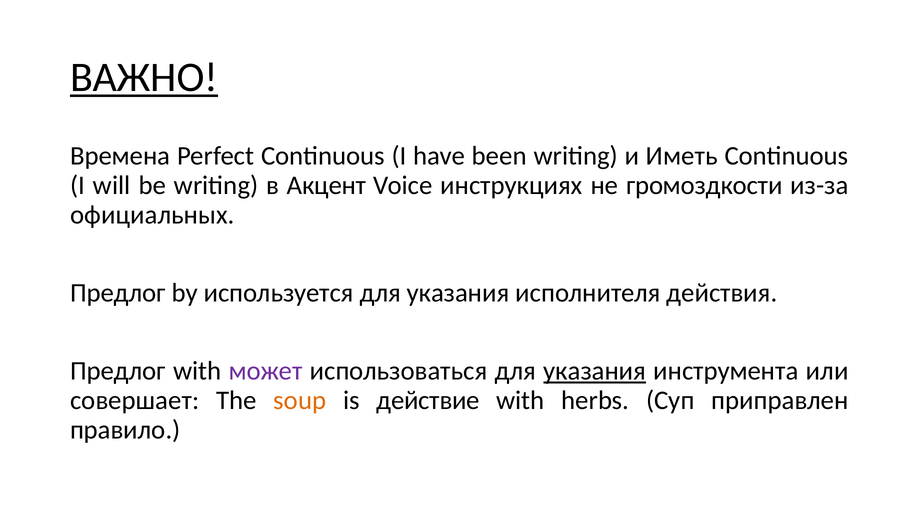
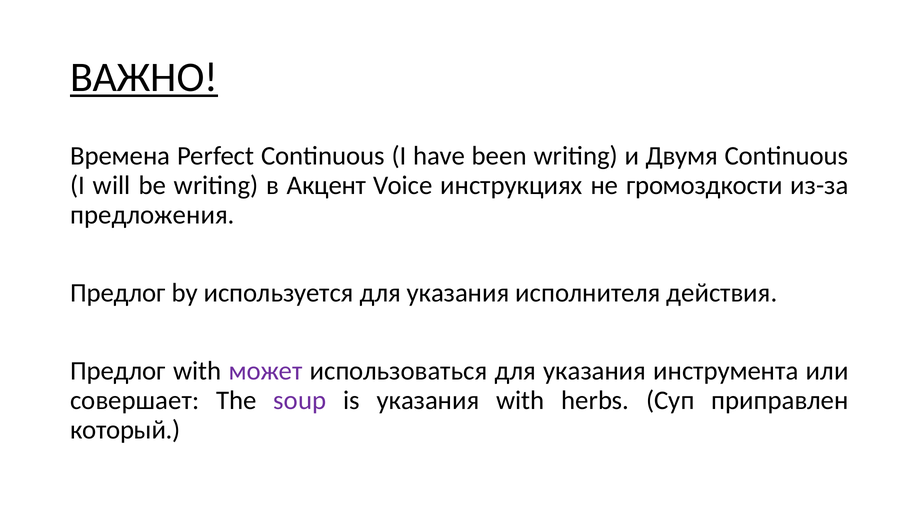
Иметь: Иметь -> Двумя (682, 156)
официальных: официальных -> предложения (152, 215)
указания underline: present -> none (595, 371)
soup colour: orange -> purple (300, 400)
is действие: действие -> указания (428, 400)
правило: правило -> который (125, 430)
